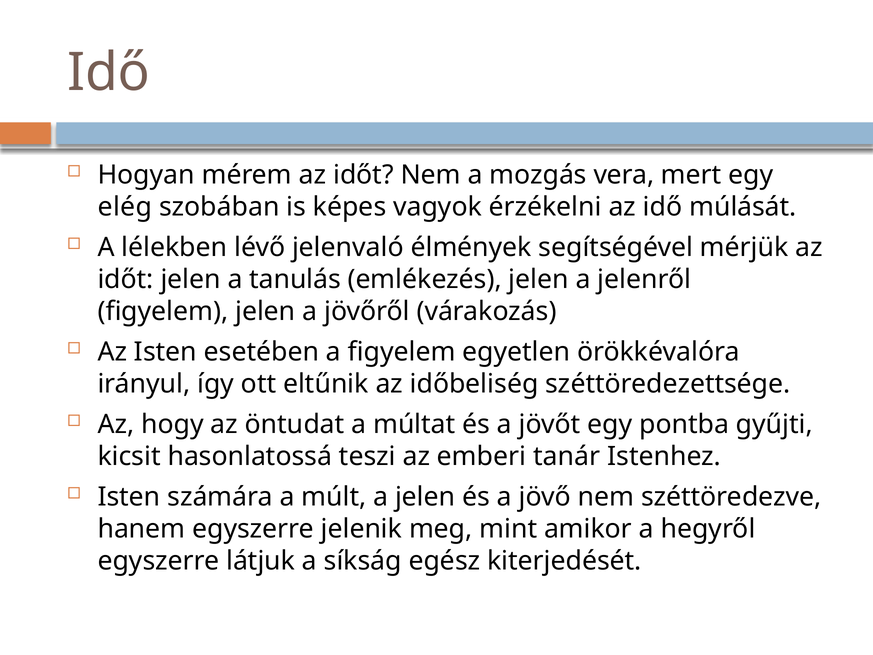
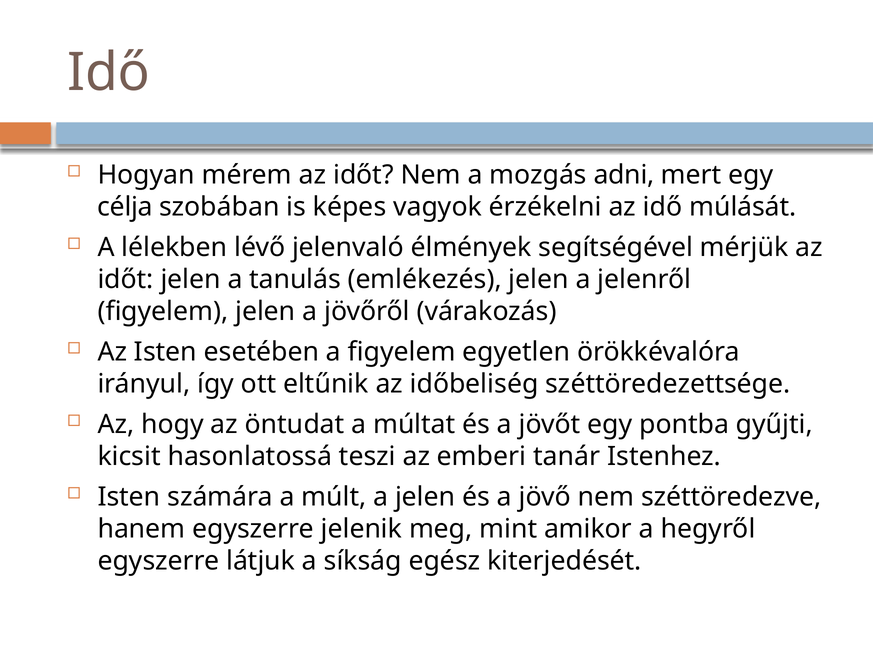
vera: vera -> adni (624, 175)
elég: elég -> célja (125, 207)
